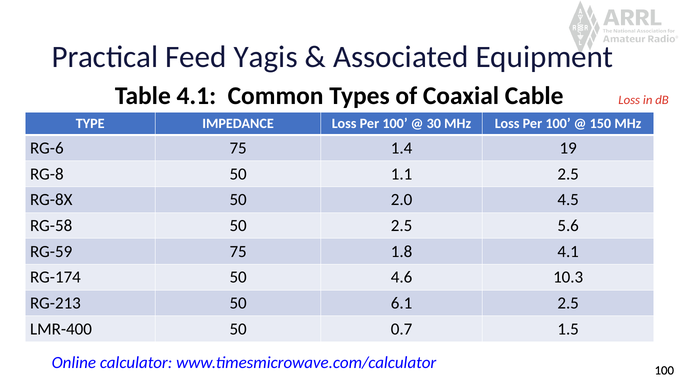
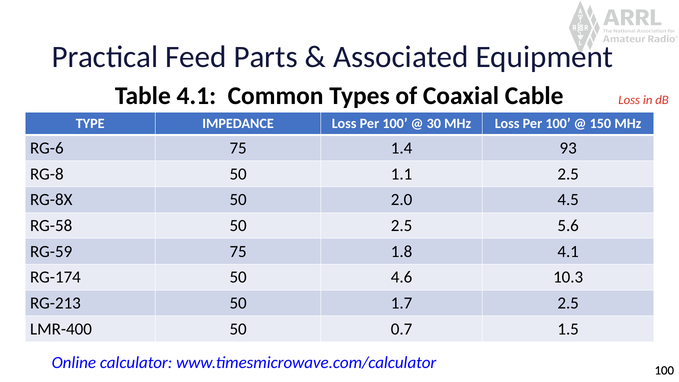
Yagis: Yagis -> Parts (266, 57)
19: 19 -> 93 (568, 148)
6.1: 6.1 -> 1.7 (402, 303)
